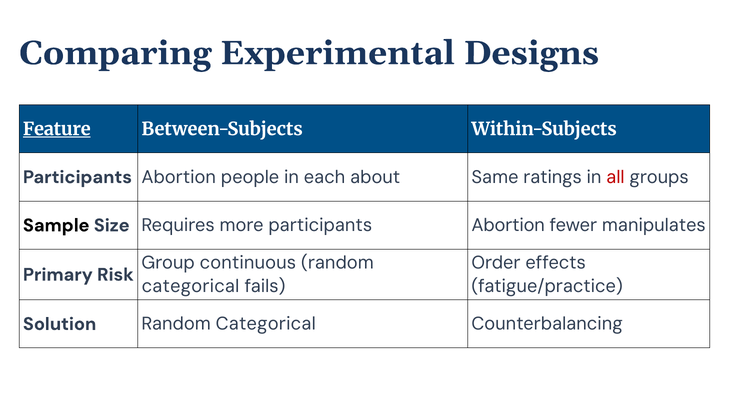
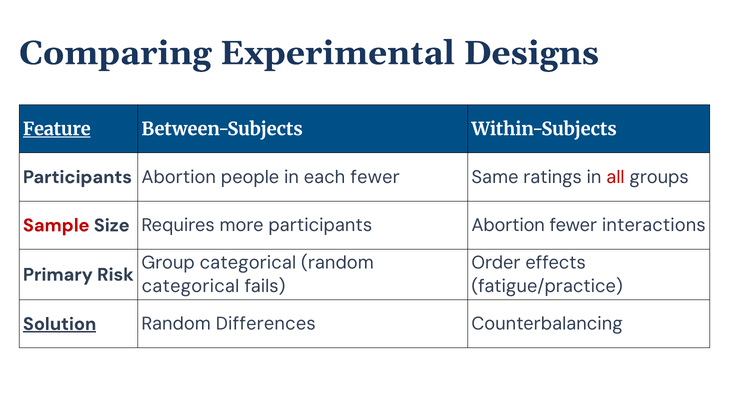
each about: about -> fewer (375, 177)
Sample colour: black -> red (56, 225)
manipulates: manipulates -> interactions (654, 225)
Group continuous: continuous -> categorical (248, 263)
Solution underline: none -> present (60, 324)
Categorical: Categorical -> Differences (266, 324)
